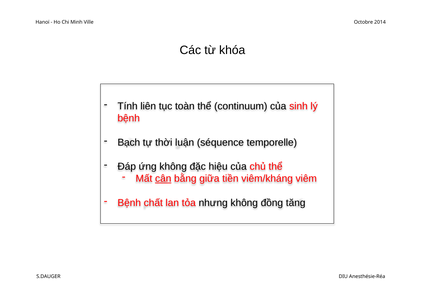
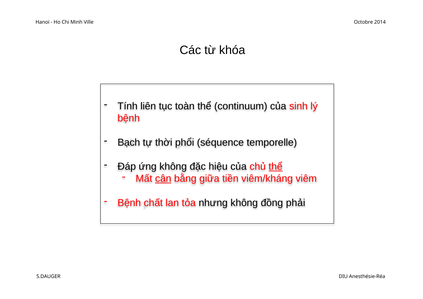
luận: luận -> phổi (185, 142)
thể underline: none -> present (276, 167)
tăng: tăng -> phải (296, 203)
